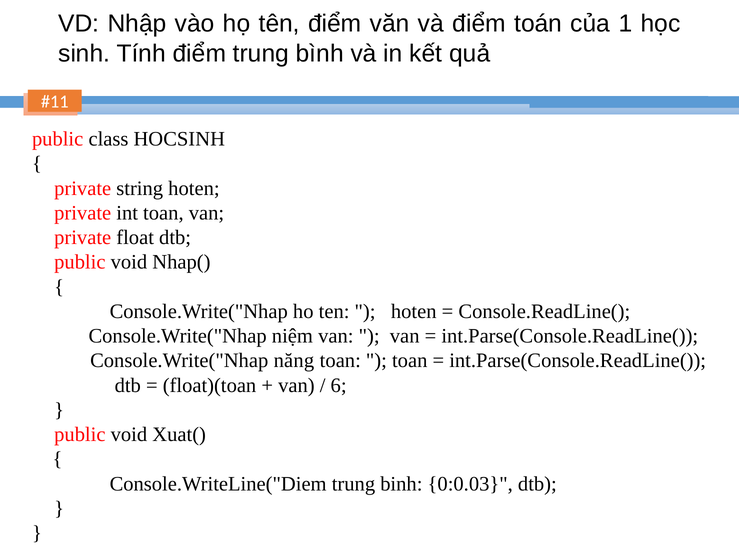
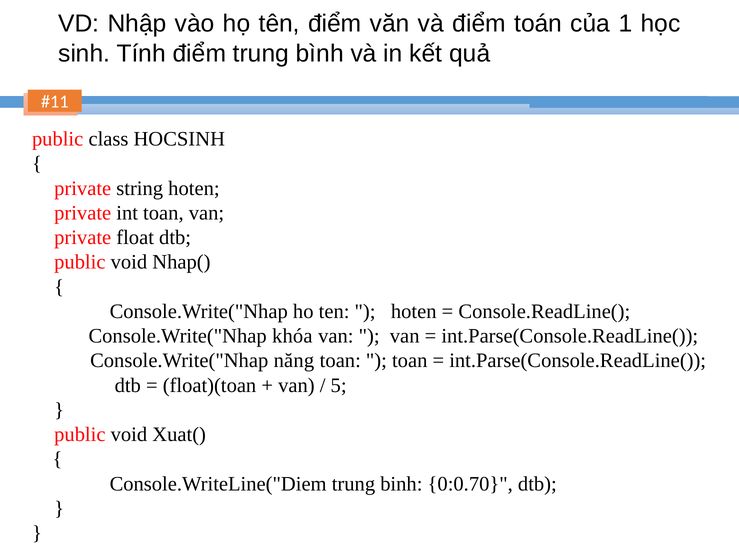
niệm: niệm -> khóa (292, 336)
6: 6 -> 5 (339, 385)
0:0.03: 0:0.03 -> 0:0.70 (470, 484)
